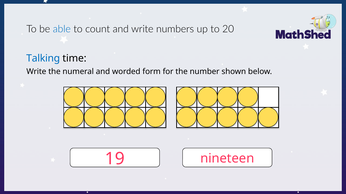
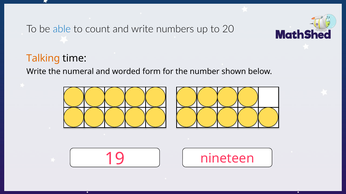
Talking colour: blue -> orange (43, 58)
